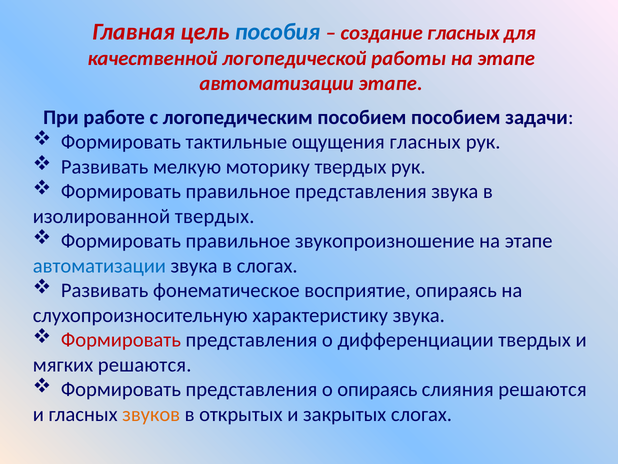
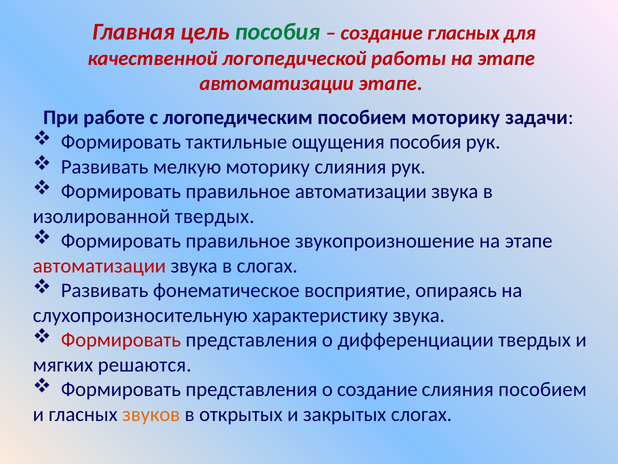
пособия colour: blue -> green (277, 32)
пособием пособием: пособием -> моторику (456, 117)
ощущения гласных: гласных -> пособия (425, 142)
моторику твердых: твердых -> слияния (350, 167)
правильное представления: представления -> автоматизации (361, 191)
автоматизации colour: blue -> red (99, 265)
о опираясь: опираясь -> создание (377, 389)
слияния решаются: решаются -> пособием (543, 389)
